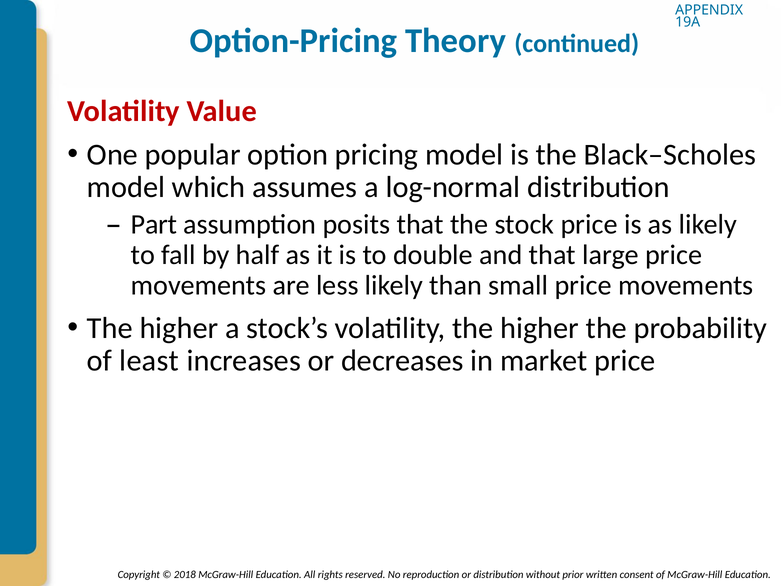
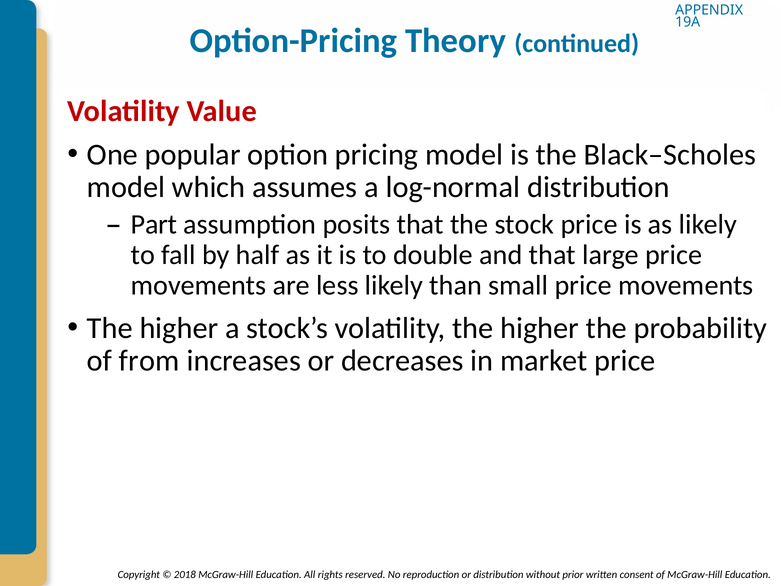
least: least -> from (149, 361)
